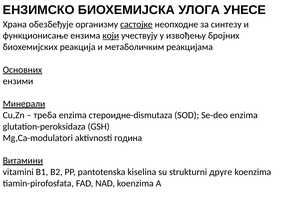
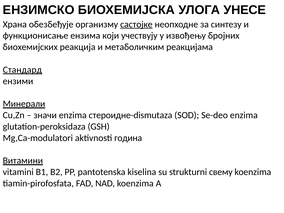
који underline: present -> none (111, 36)
Основних: Основних -> Стандард (22, 70)
треба: треба -> значи (45, 115)
друге: друге -> свему (221, 172)
